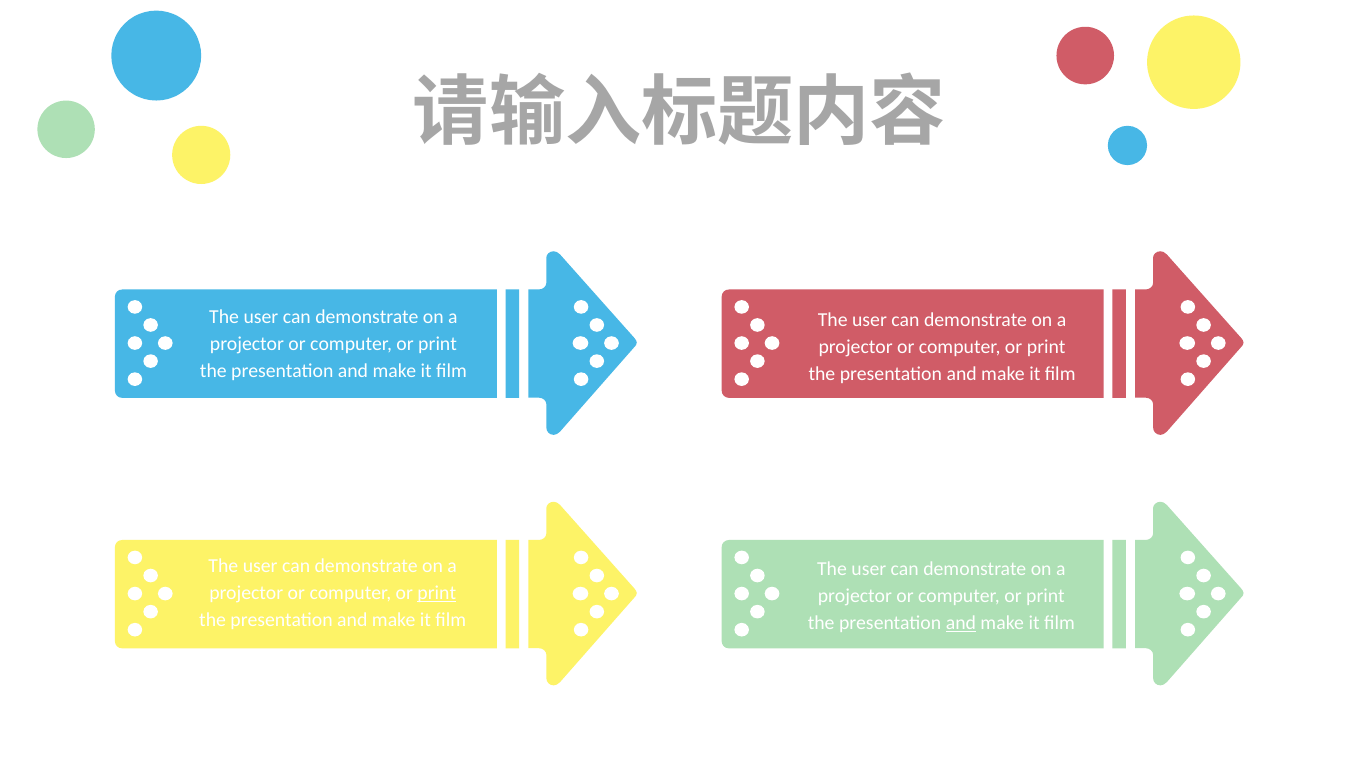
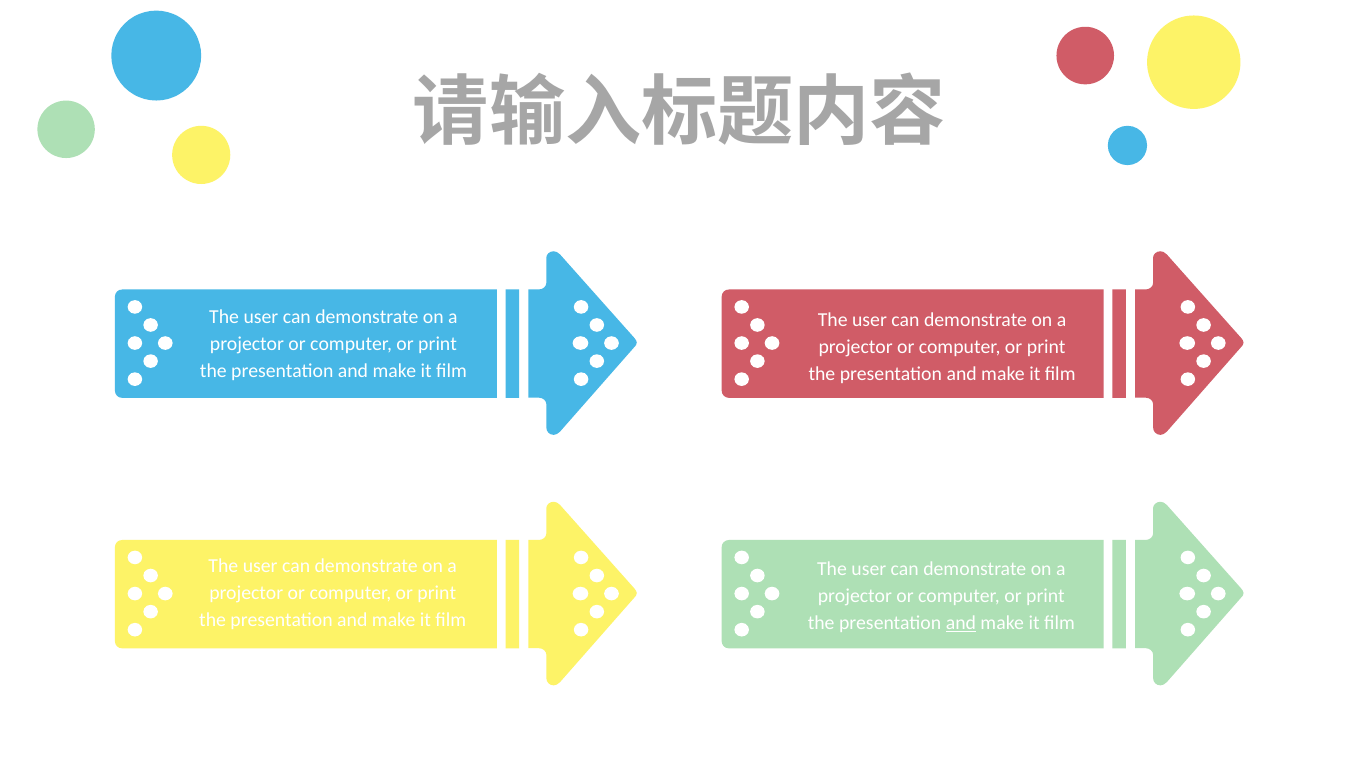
print underline: present -> none (437, 593)
